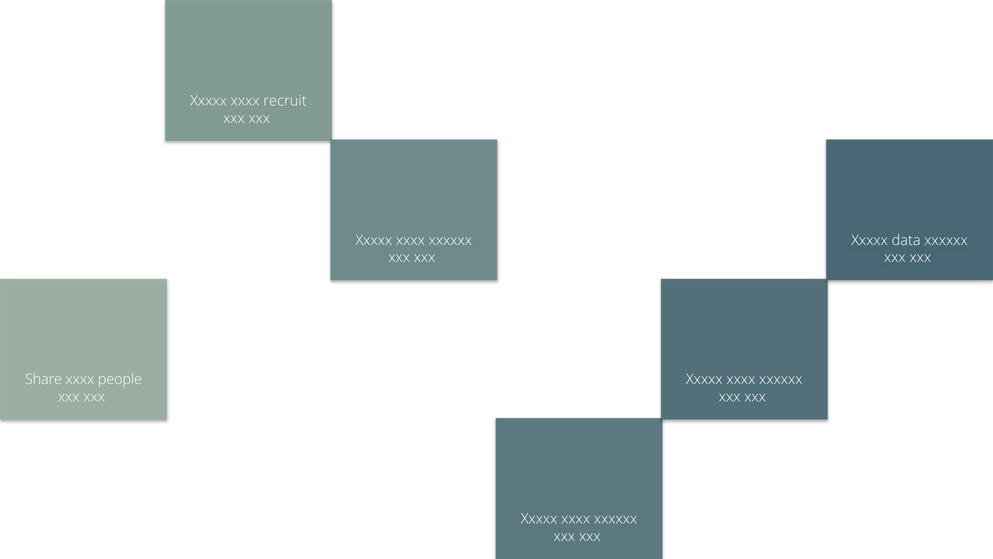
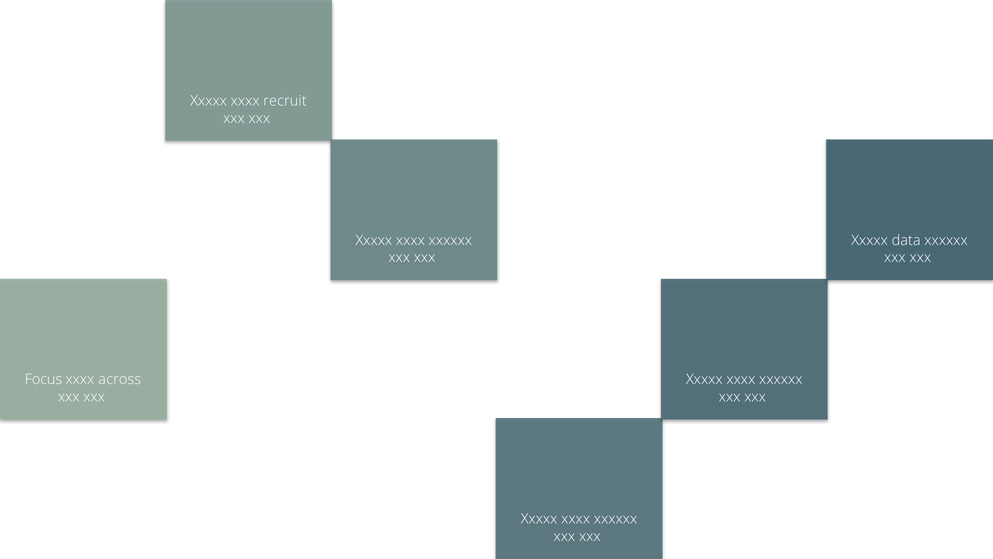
Share: Share -> Focus (43, 379)
people: people -> across (120, 379)
